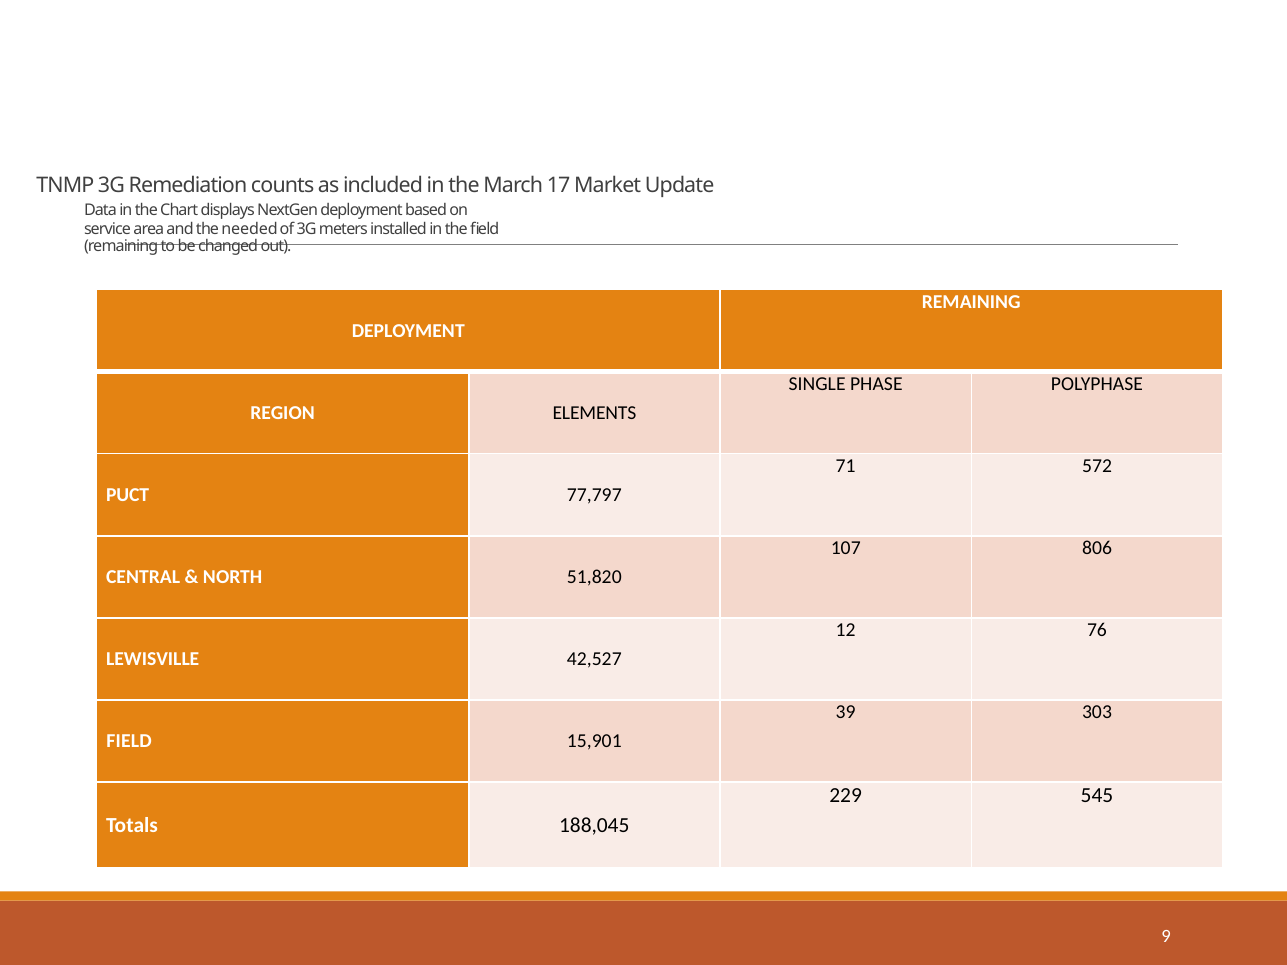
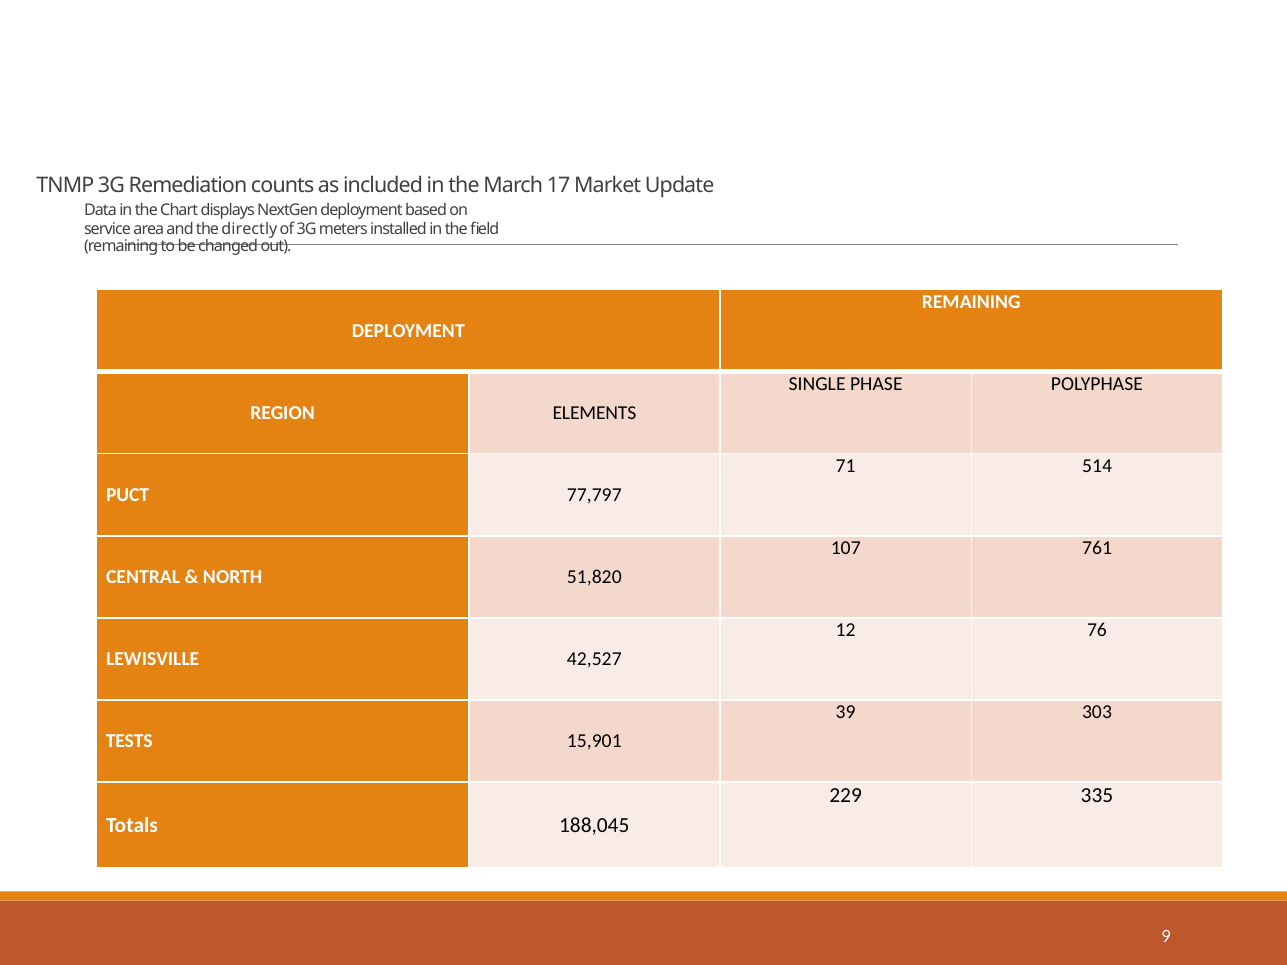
needed: needed -> directly (249, 229)
572: 572 -> 514 (1097, 466)
806: 806 -> 761 (1097, 548)
FIELD: FIELD -> TESTS (129, 742)
545: 545 -> 335 (1097, 796)
